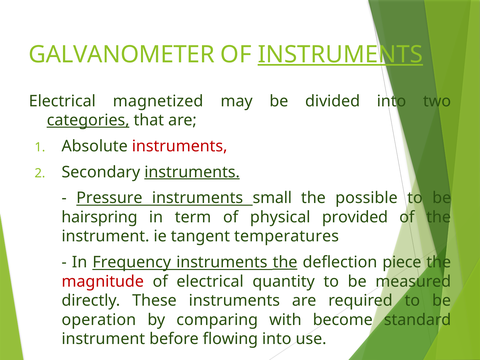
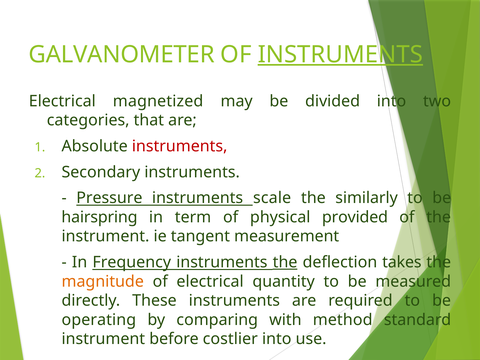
categories underline: present -> none (88, 120)
instruments underline: present -> none (192, 172)
small: small -> scale (272, 198)
possible: possible -> similarly (367, 198)
temperatures: temperatures -> measurement (287, 236)
piece: piece -> takes (402, 262)
magnitude colour: red -> orange (103, 281)
operation: operation -> operating (99, 320)
become: become -> method (343, 320)
flowing: flowing -> costlier (230, 339)
